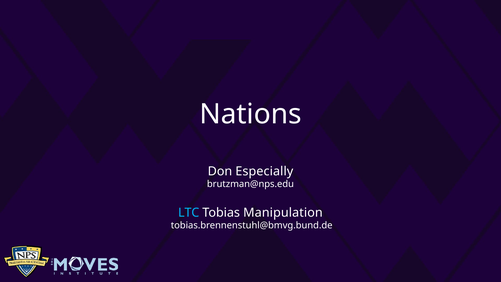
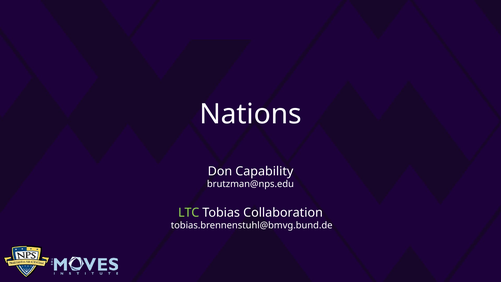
Especially: Especially -> Capability (264, 171)
LTC colour: light blue -> light green (189, 212)
Manipulation: Manipulation -> Collaboration (283, 212)
